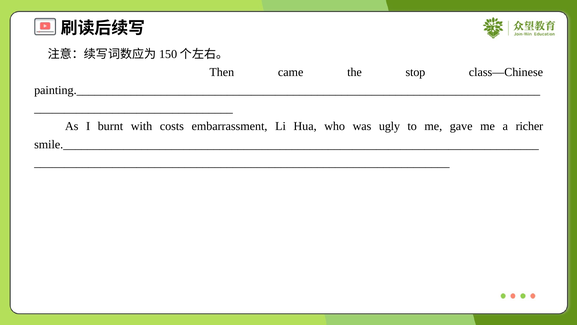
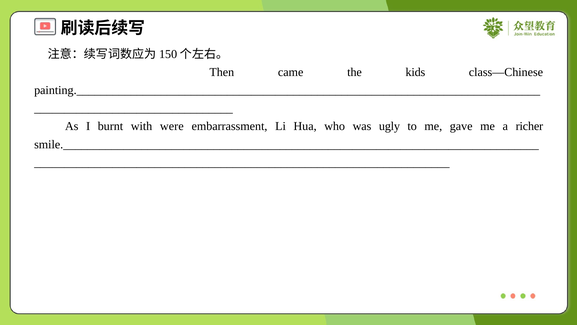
stop: stop -> kids (415, 72)
costs: costs -> were (172, 126)
